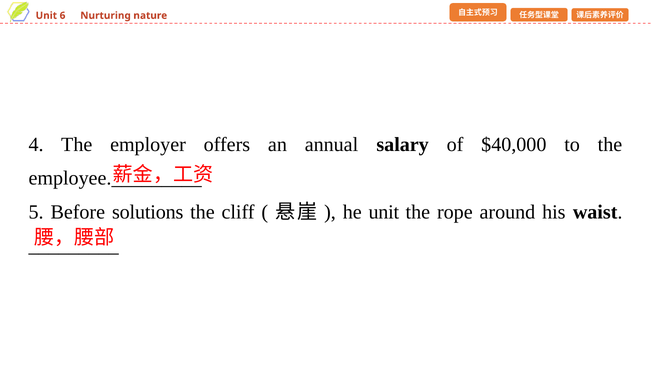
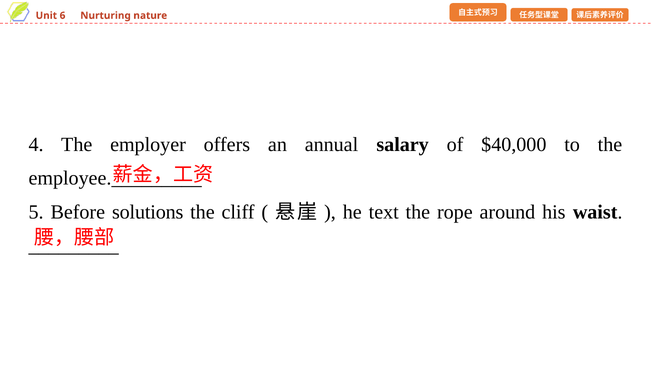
he unit: unit -> text (384, 212)
